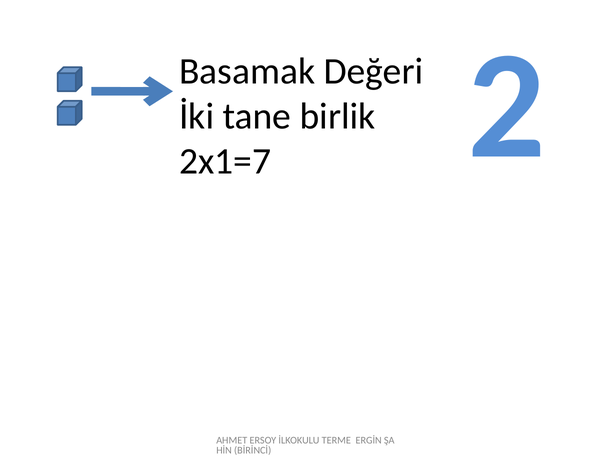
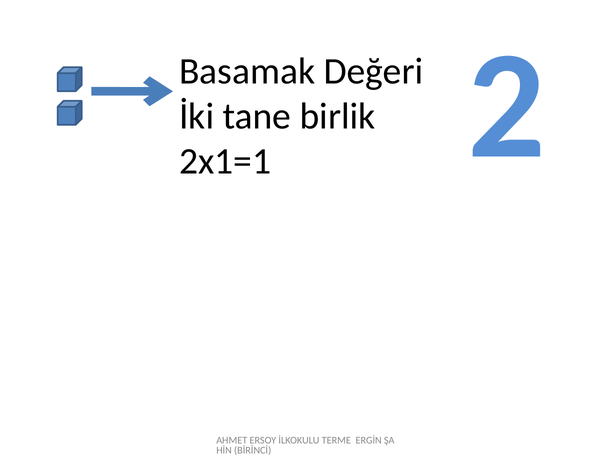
2x1=7: 2x1=7 -> 2x1=1 (225, 162)
